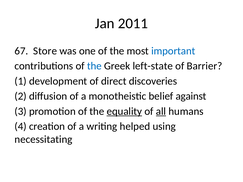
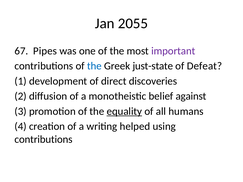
2011: 2011 -> 2055 (133, 24)
Store: Store -> Pipes (45, 51)
important colour: blue -> purple (173, 51)
left-state: left-state -> just-state (153, 66)
Barrier: Barrier -> Defeat (204, 66)
all underline: present -> none (161, 111)
necessitating: necessitating -> contributions (44, 140)
